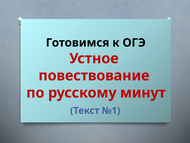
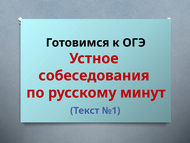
повествование: повествование -> собеседования (94, 75)
